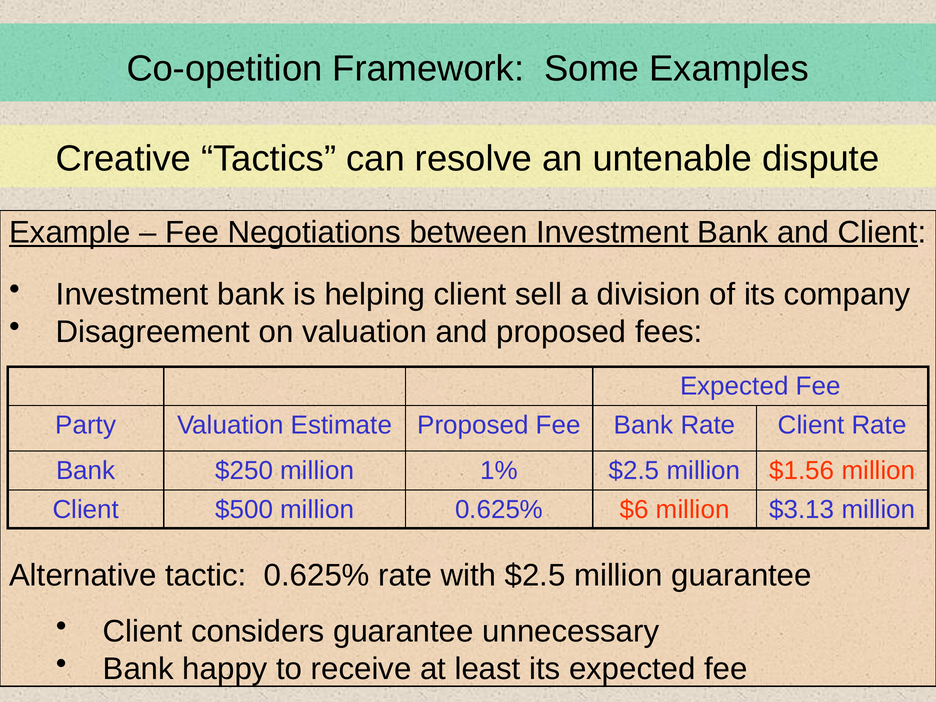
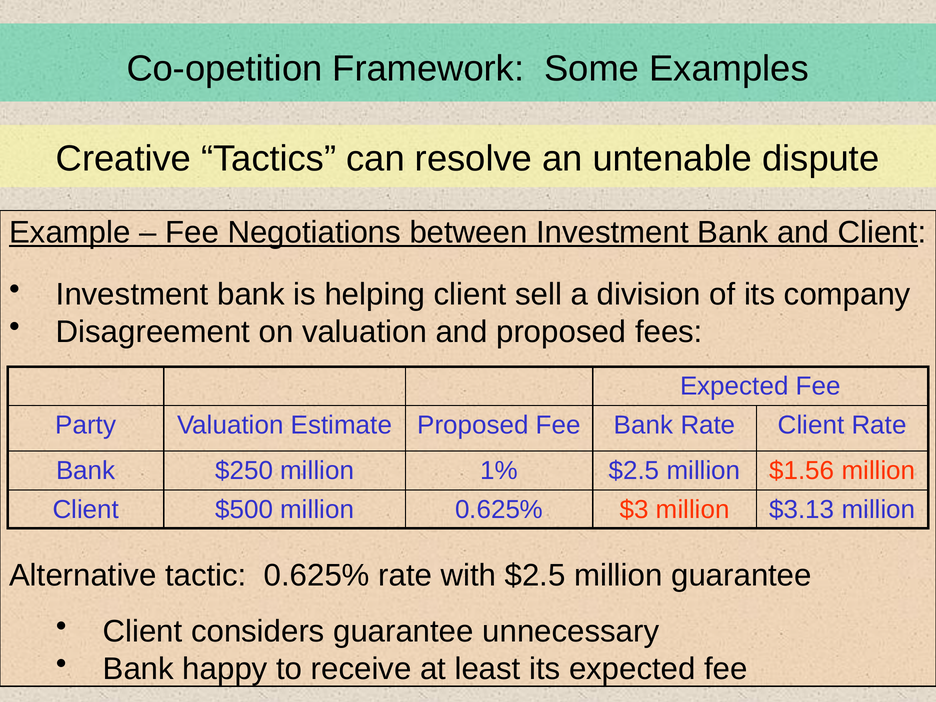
$6: $6 -> $3 (634, 510)
